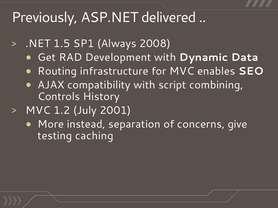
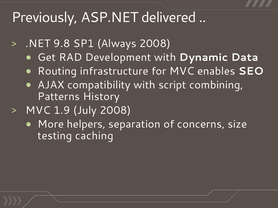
1.5: 1.5 -> 9.8 (62, 44)
Controls: Controls -> Patterns (59, 97)
1.2: 1.2 -> 1.9 (62, 111)
July 2001: 2001 -> 2008 (115, 111)
instead: instead -> helpers (86, 125)
give: give -> size (237, 125)
